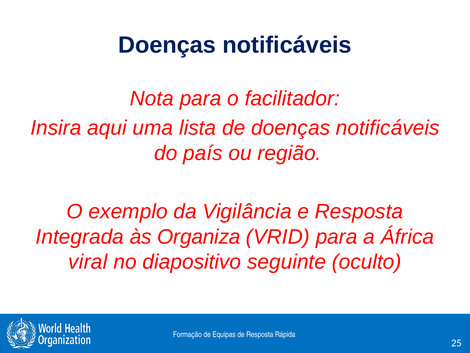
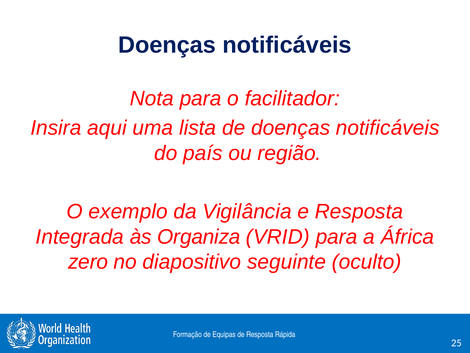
viral: viral -> zero (88, 262)
